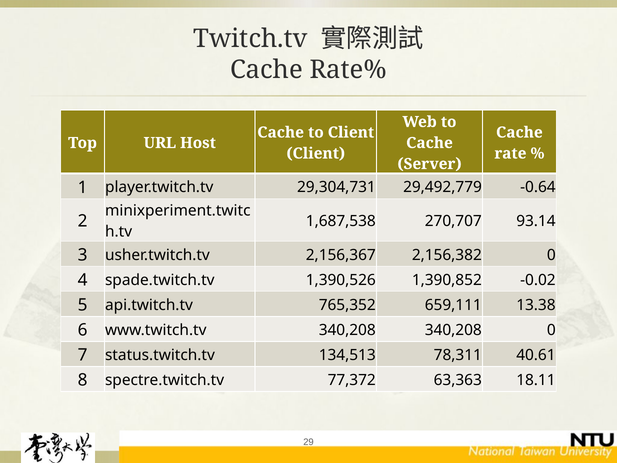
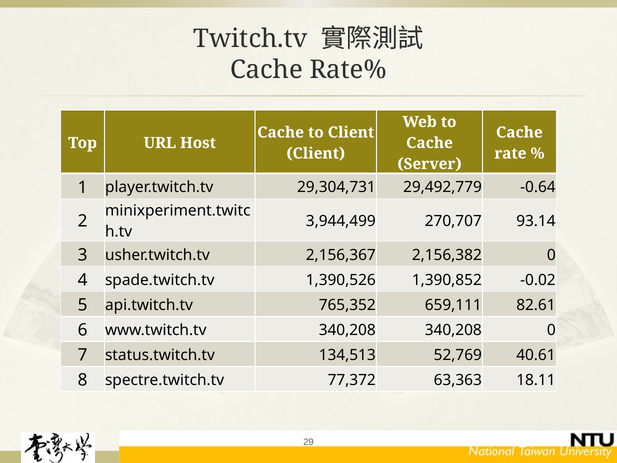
1,687,538: 1,687,538 -> 3,944,499 (341, 221)
13.38: 13.38 -> 82.61 (536, 305)
78,311: 78,311 -> 52,769 (458, 355)
